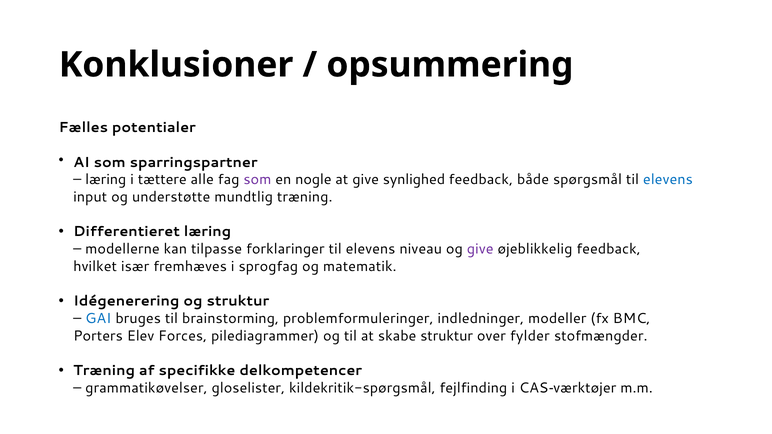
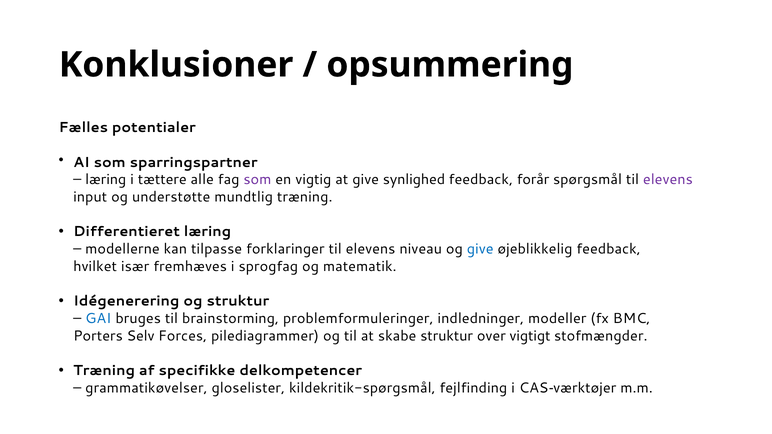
nogle: nogle -> vigtig (313, 180)
både: både -> forår (533, 180)
elevens colour: blue -> purple (668, 180)
give colour: purple -> blue (480, 249)
Elev: Elev -> Selv (141, 336)
fylder: fylder -> vigtigt (530, 336)
